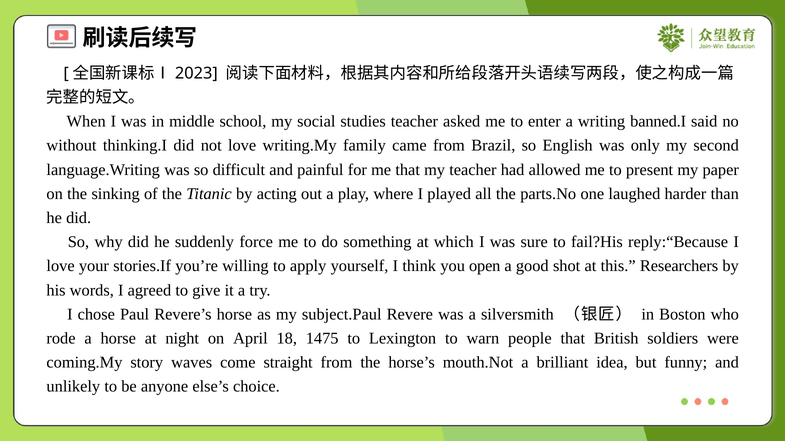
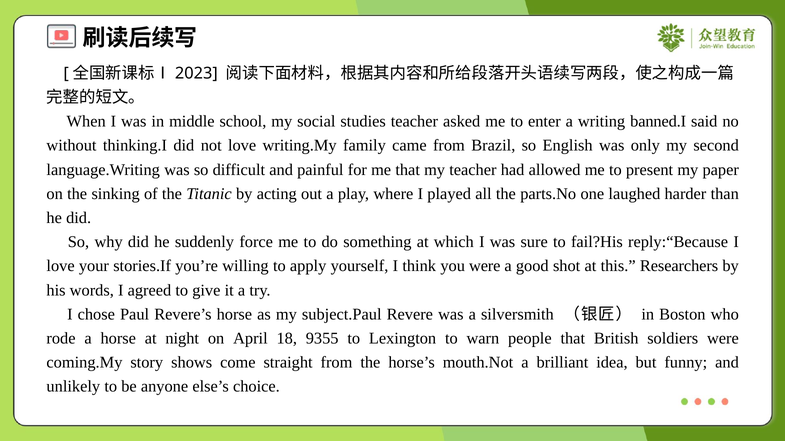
you open: open -> were (485, 266)
1475: 1475 -> 9355 (322, 339)
waves: waves -> shows (192, 363)
